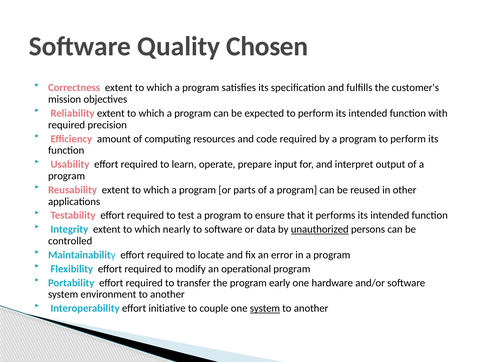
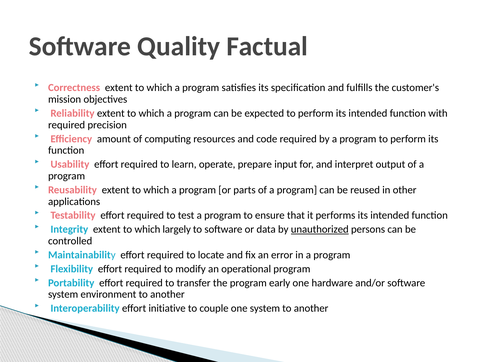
Chosen: Chosen -> Factual (267, 47)
nearly: nearly -> largely (177, 229)
system underline: present -> none (265, 308)
